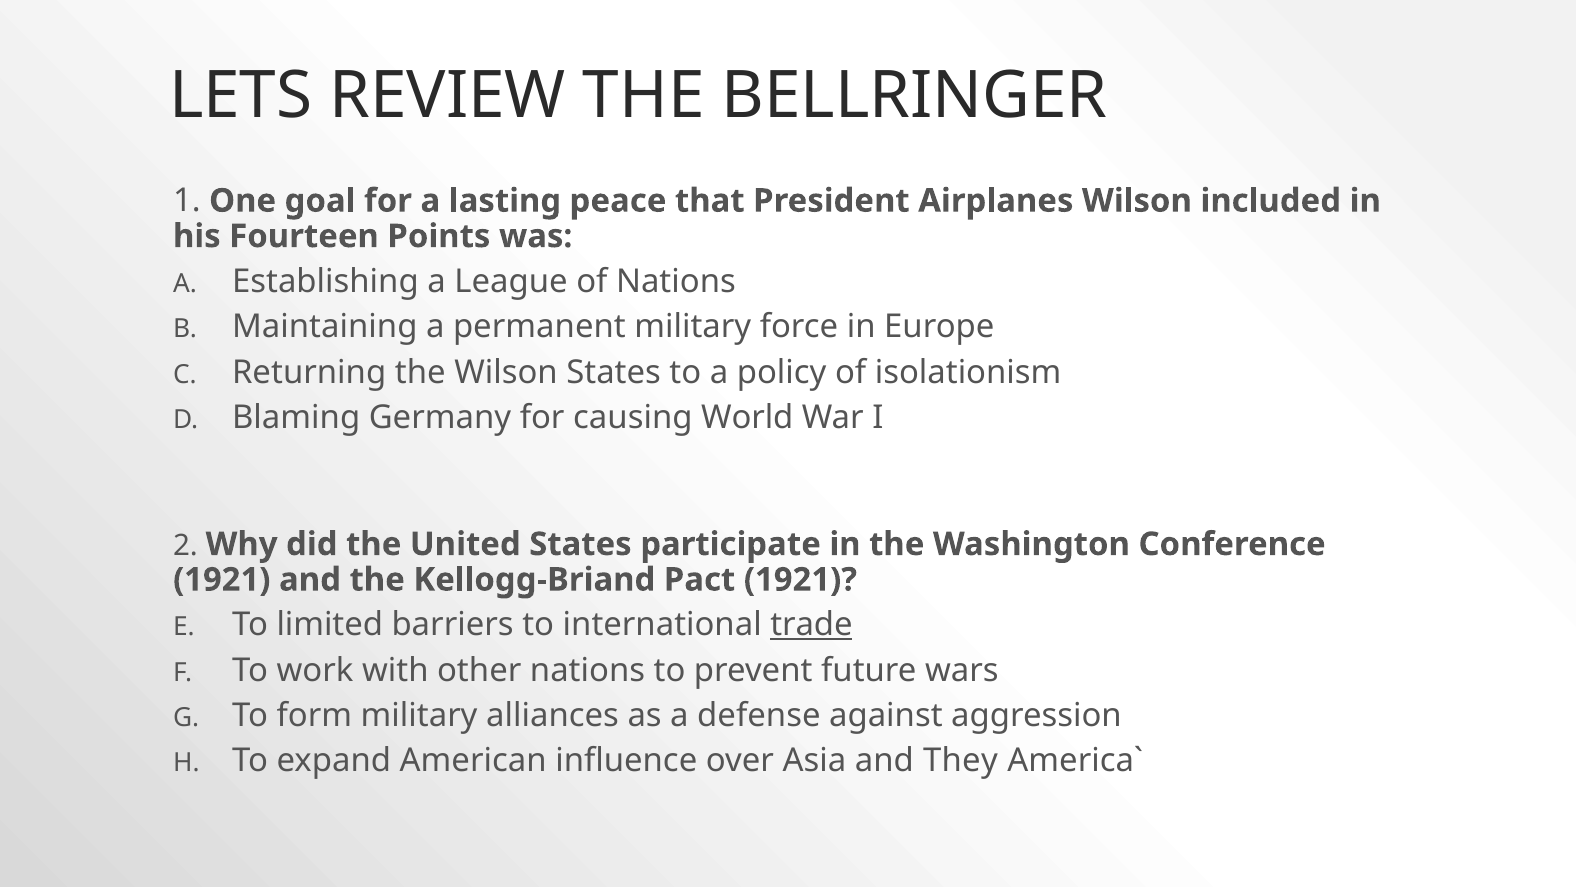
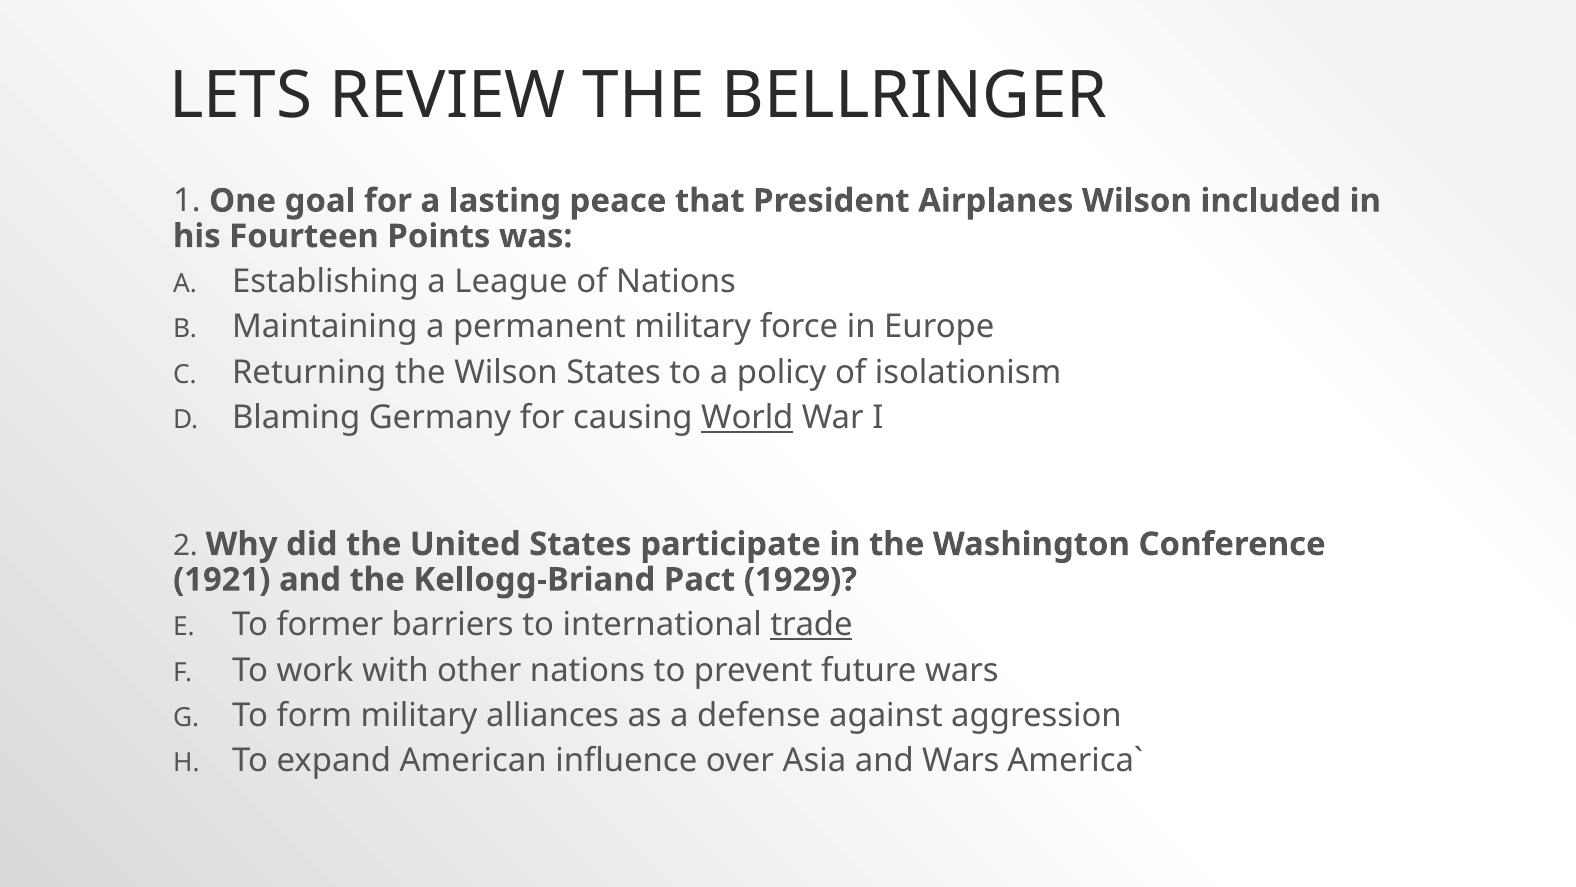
World underline: none -> present (747, 418)
Pact 1921: 1921 -> 1929 (800, 580)
limited: limited -> former (330, 625)
and They: They -> Wars (961, 761)
